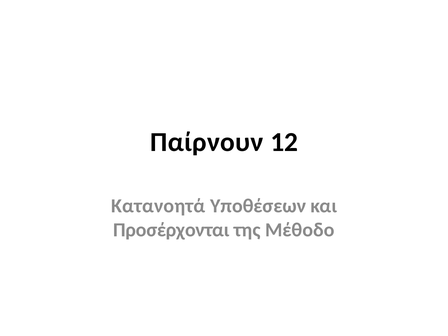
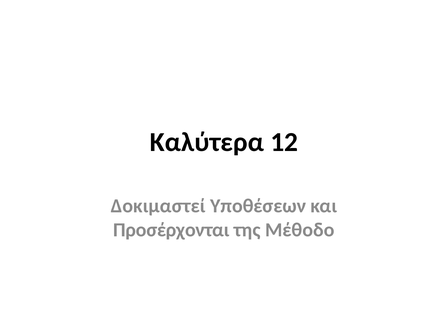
Παίρνουν: Παίρνουν -> Καλύτερα (207, 142)
Κατανοητά: Κατανοητά -> Δοκιμαστεί (158, 206)
